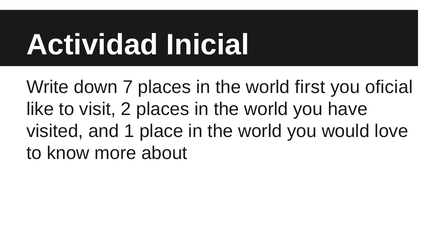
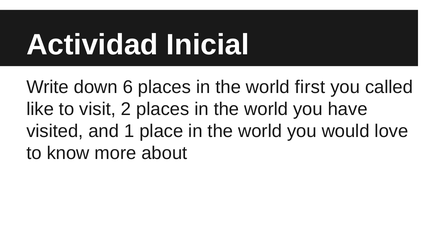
7: 7 -> 6 (128, 87)
oficial: oficial -> called (389, 87)
